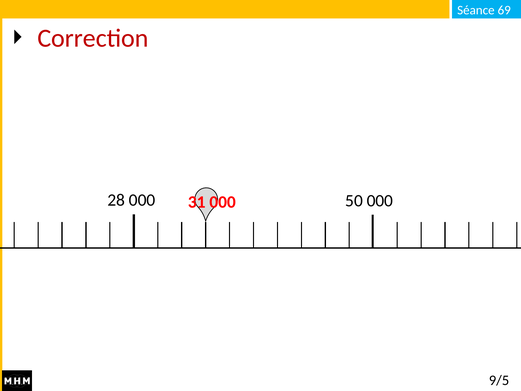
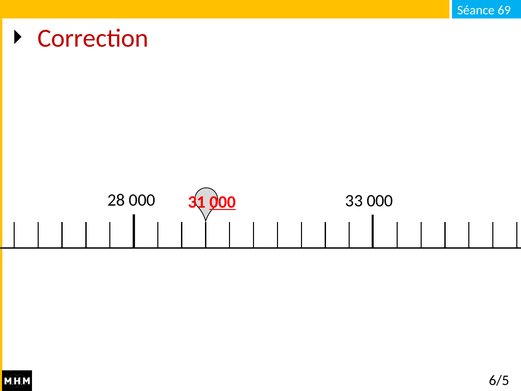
50: 50 -> 33 (354, 201)
000 underline: none -> present (223, 202)
9/5: 9/5 -> 6/5 (499, 380)
